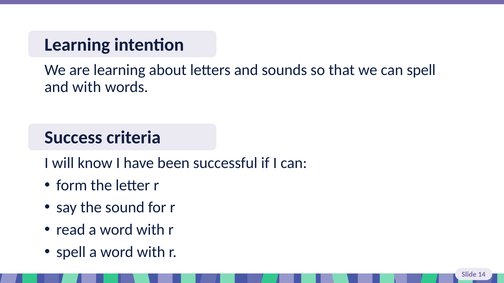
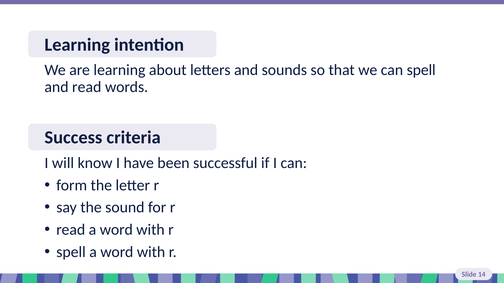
and with: with -> read (87, 87)
